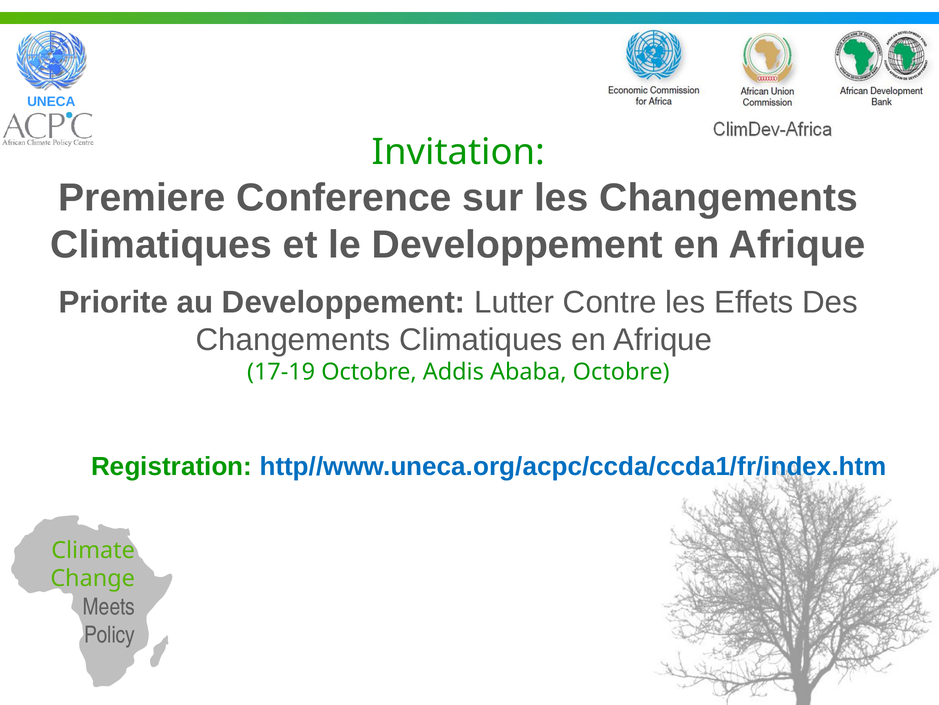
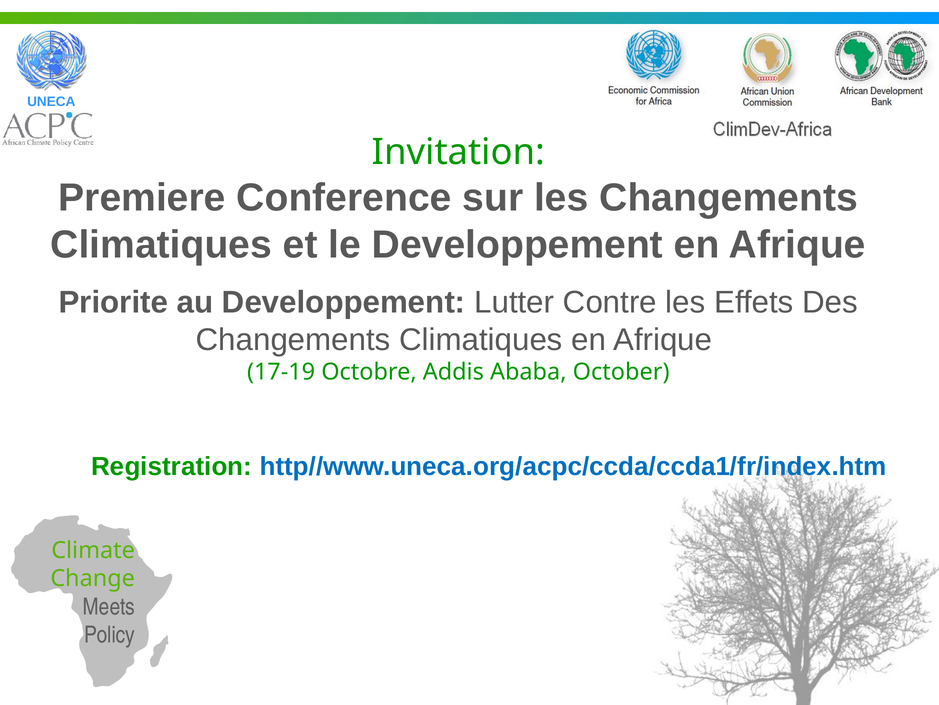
Ababa Octobre: Octobre -> October (621, 372)
